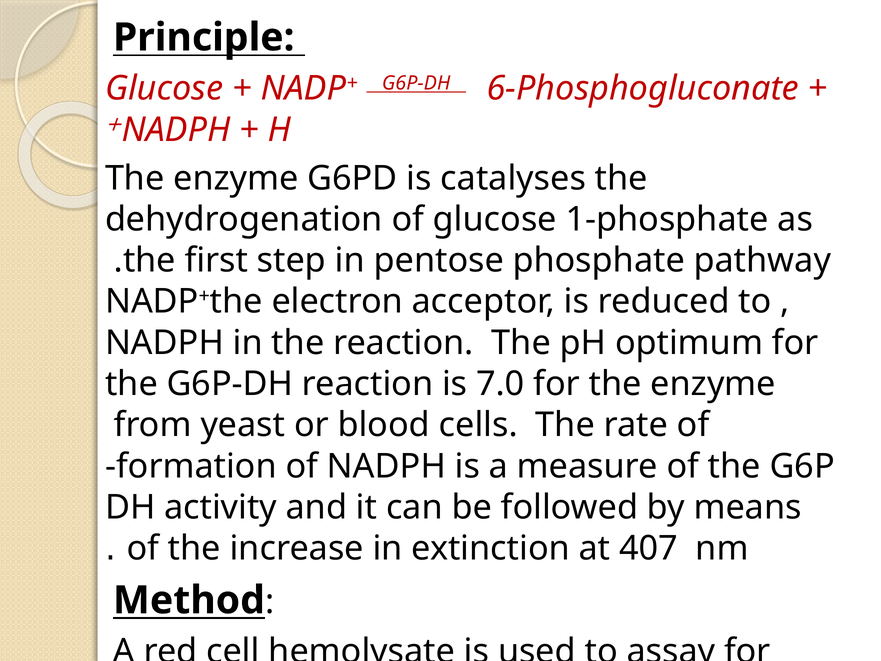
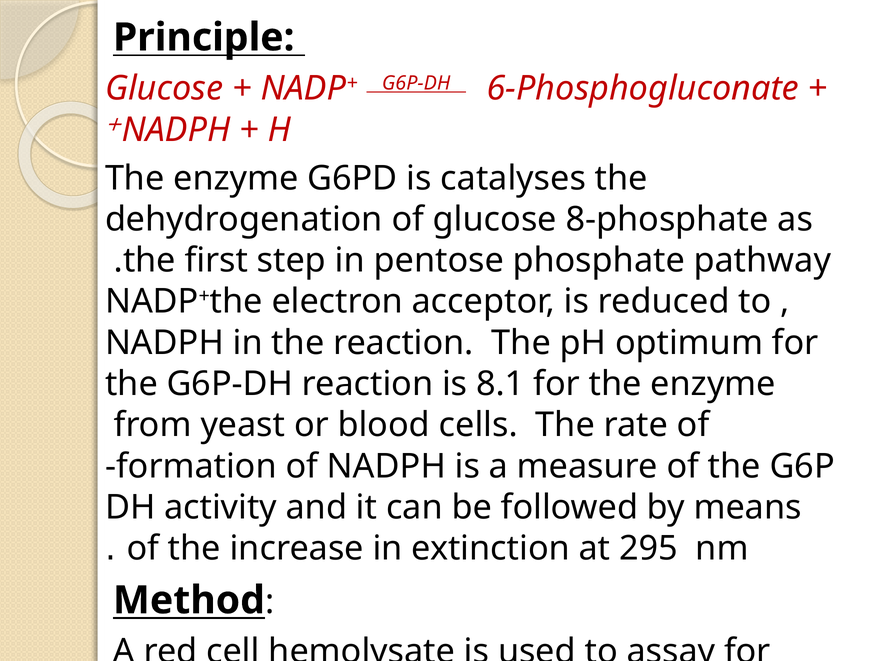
1-phosphate: 1-phosphate -> 8-phosphate (667, 219)
7.0: 7.0 -> 8.1 (500, 384)
407: 407 -> 295 (648, 548)
